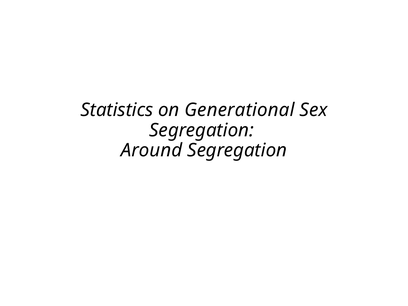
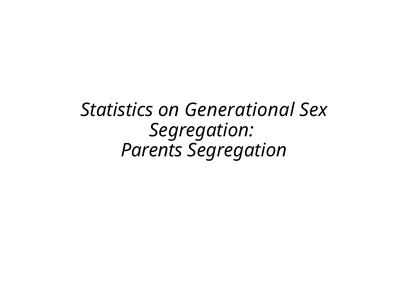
Around: Around -> Parents (152, 150)
